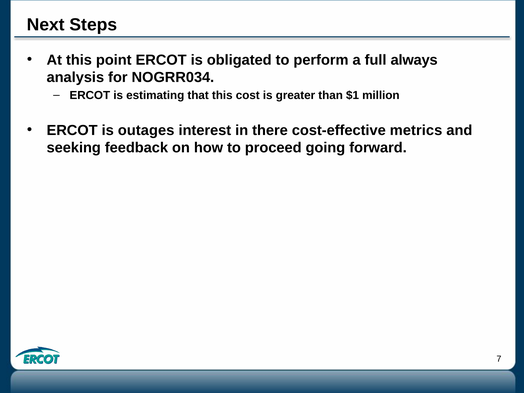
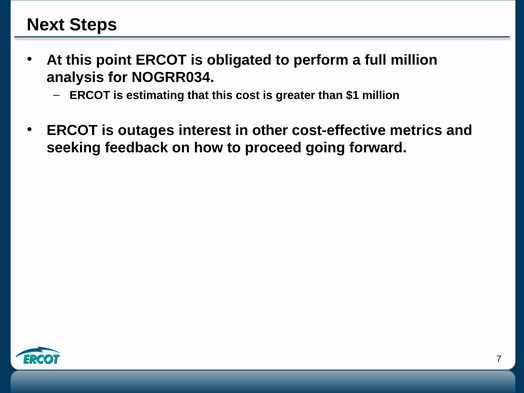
full always: always -> million (414, 60)
there: there -> other (270, 130)
